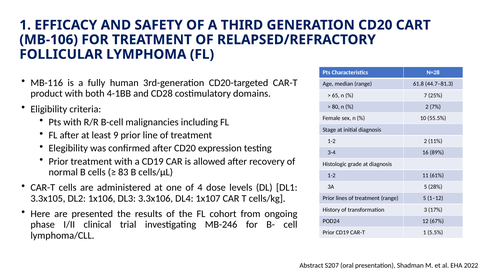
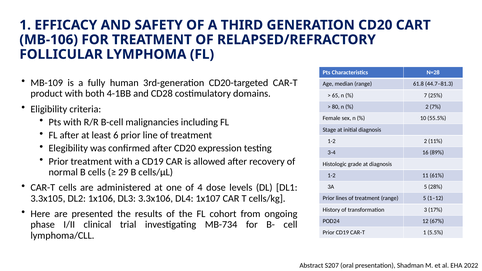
MB-116: MB-116 -> MB-109 (47, 83)
9: 9 -> 6 (116, 135)
83: 83 -> 29 (123, 172)
MB-246: MB-246 -> MB-734 (221, 225)
